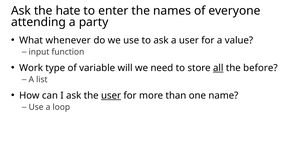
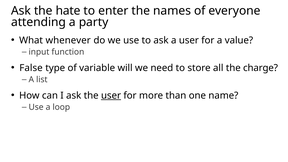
Work: Work -> False (31, 68)
all underline: present -> none (218, 68)
before: before -> charge (260, 68)
